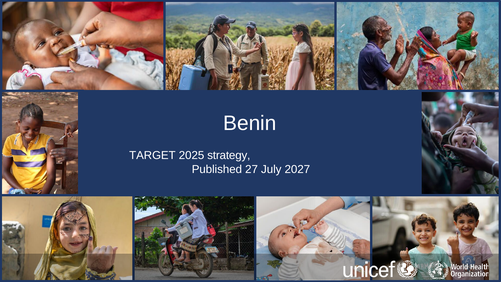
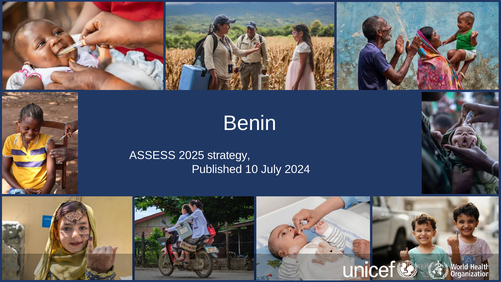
TARGET: TARGET -> ASSESS (152, 155)
27: 27 -> 10 (252, 169)
2027: 2027 -> 2024 (297, 169)
